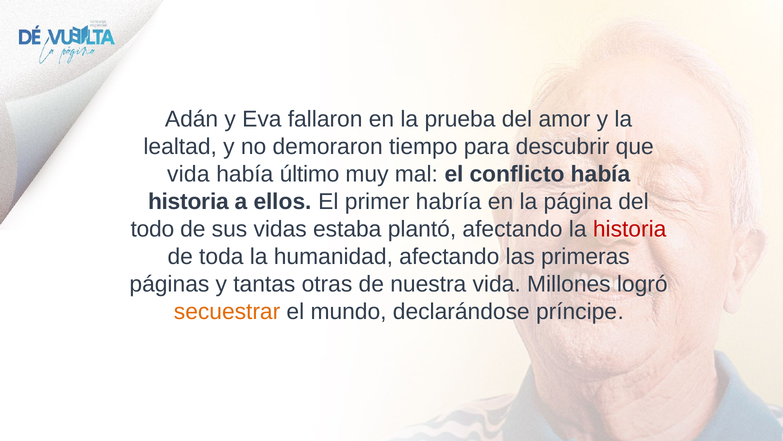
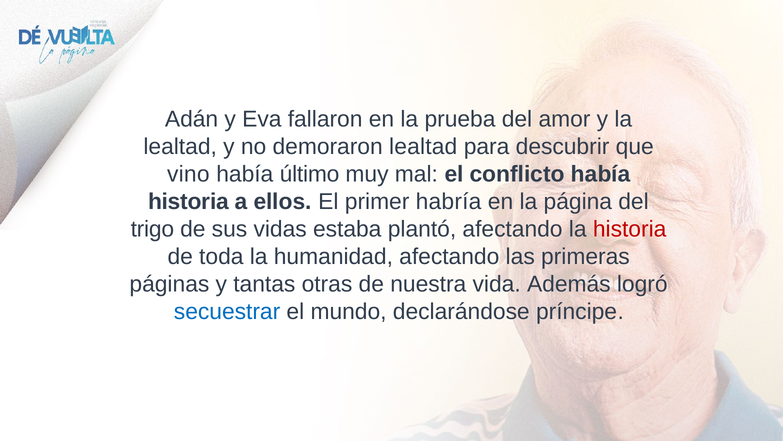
demoraron tiempo: tiempo -> lealtad (423, 147)
vida: vida -> vino (188, 174)
todo: todo -> trigo (152, 229)
Millones: Millones -> Además (569, 284)
secuestrar colour: orange -> blue (227, 311)
